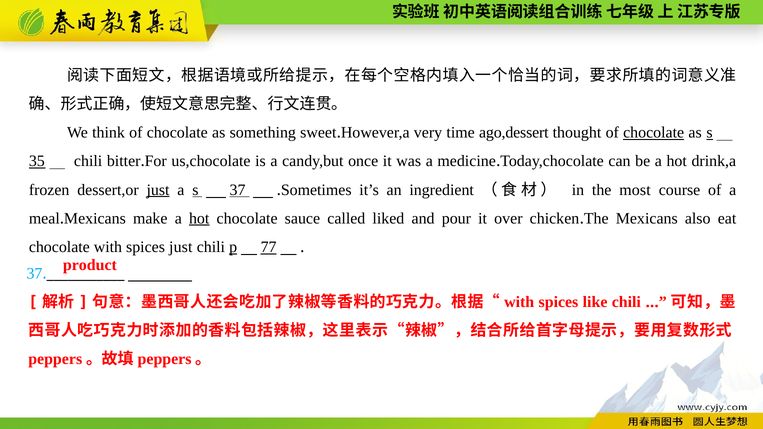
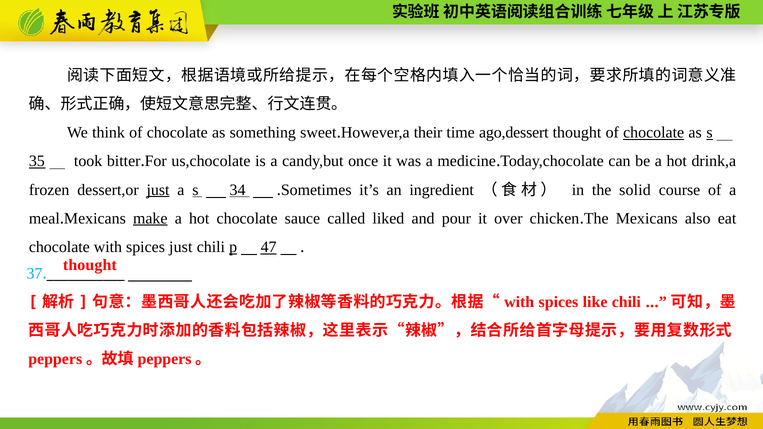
very: very -> their (428, 133)
35 chili: chili -> took (88, 161)
s 37: 37 -> 34 (238, 190)
most: most -> solid (635, 190)
make underline: none -> present (150, 219)
hot underline: present -> none (199, 219)
77: 77 -> 47 (269, 247)
product: product -> thought (90, 265)
